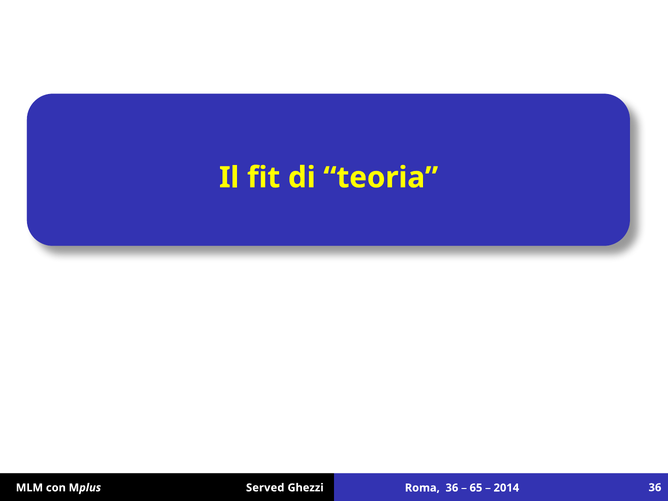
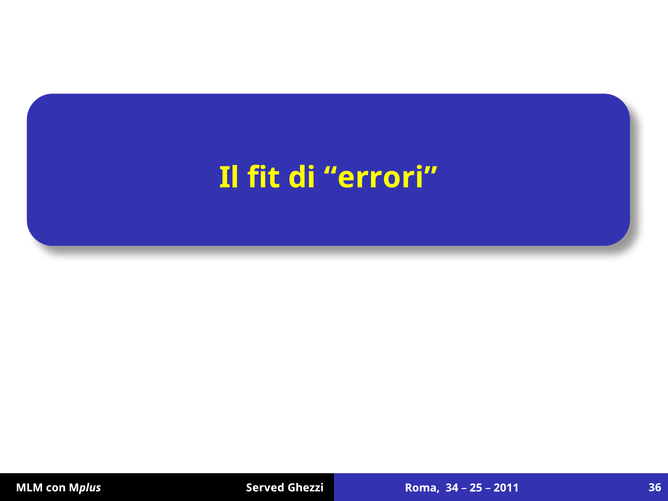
teoria: teoria -> errori (381, 178)
Roma 36: 36 -> 34 (452, 488)
65: 65 -> 25 (476, 488)
2014: 2014 -> 2011 (506, 488)
